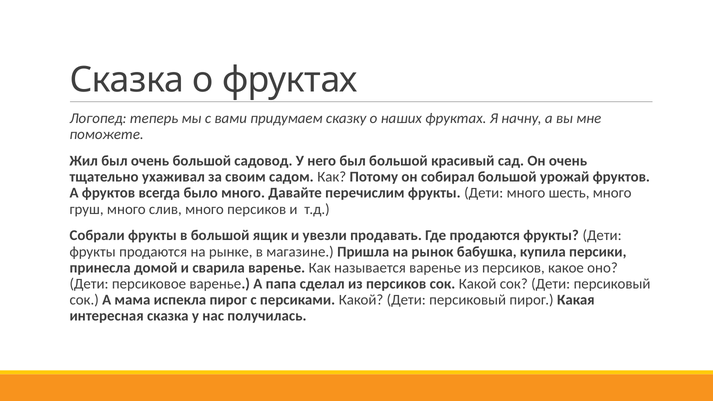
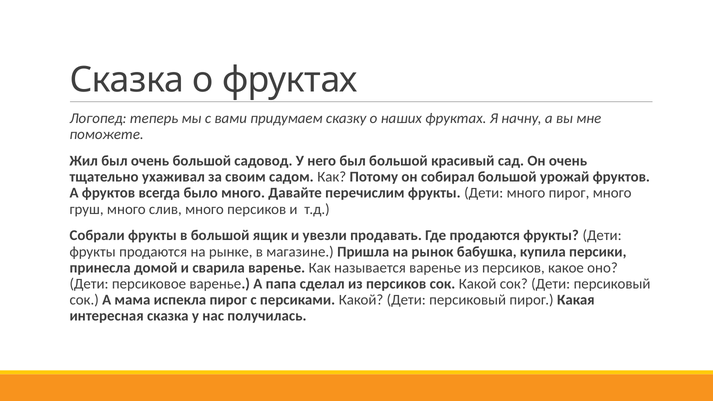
много шесть: шесть -> пирог (569, 193)
